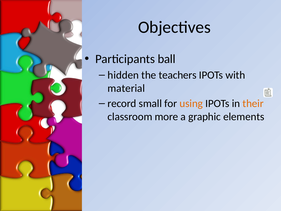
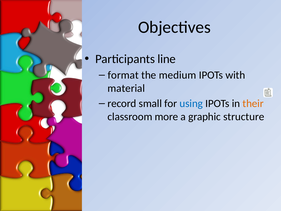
ball: ball -> line (167, 59)
hidden: hidden -> format (123, 75)
teachers: teachers -> medium (178, 75)
using colour: orange -> blue (191, 103)
elements: elements -> structure (244, 117)
